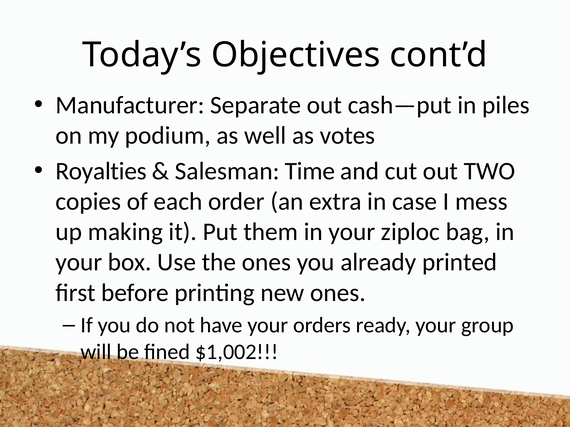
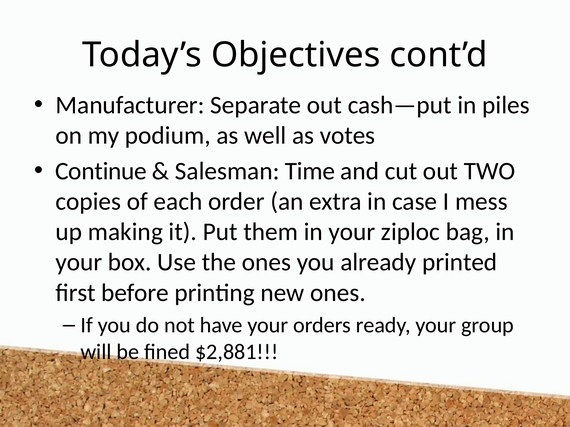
Royalties: Royalties -> Continue (101, 171)
$1,002: $1,002 -> $2,881 (237, 352)
